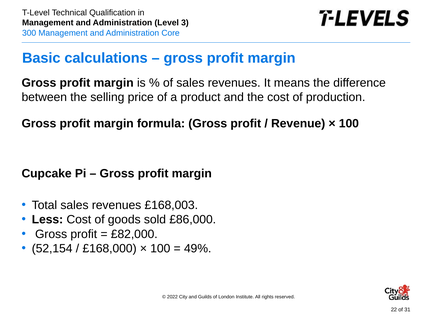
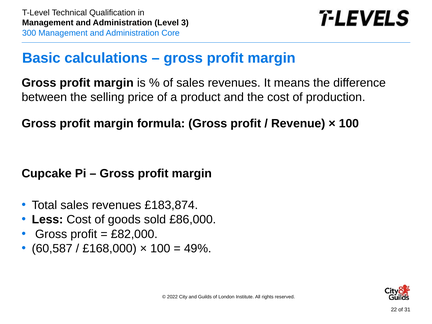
£168,003: £168,003 -> £183,874 (171, 205)
52,154: 52,154 -> 60,587 (52, 248)
